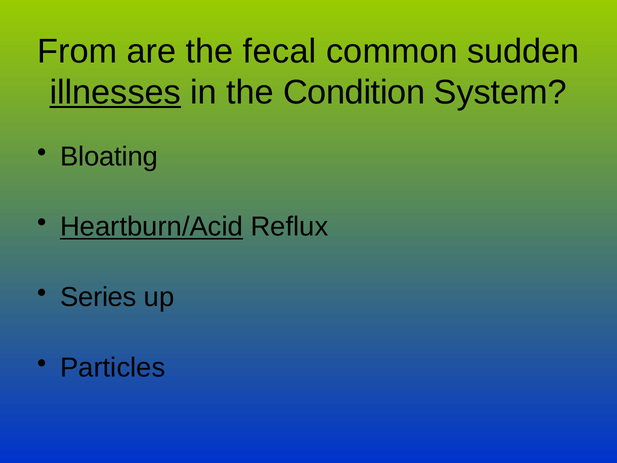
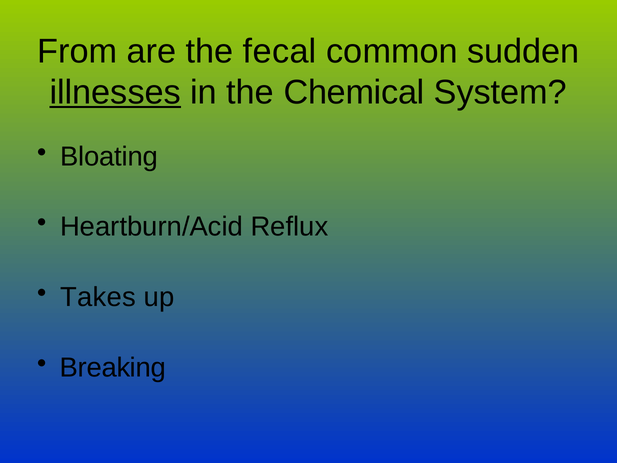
Condition: Condition -> Chemical (354, 92)
Heartburn/Acid underline: present -> none (152, 227)
Series: Series -> Takes (98, 297)
Particles: Particles -> Breaking (113, 367)
